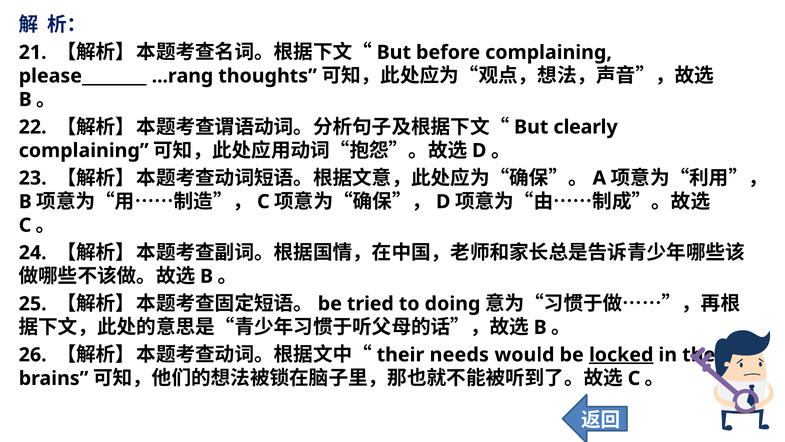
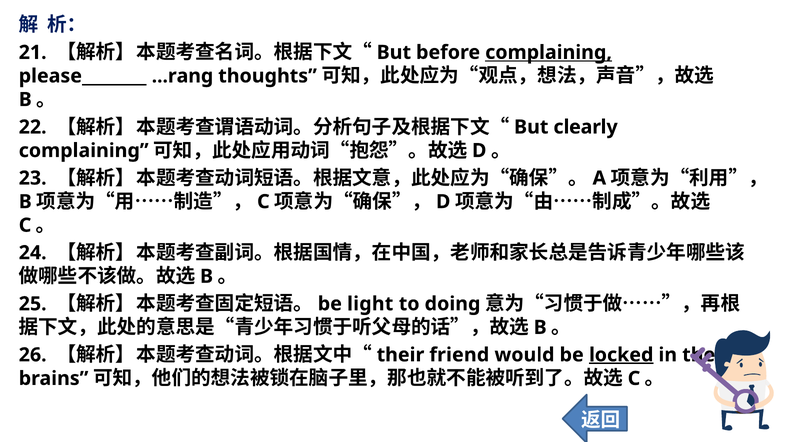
complaining underline: none -> present (549, 52)
tried: tried -> light (370, 304)
needs: needs -> friend (459, 355)
